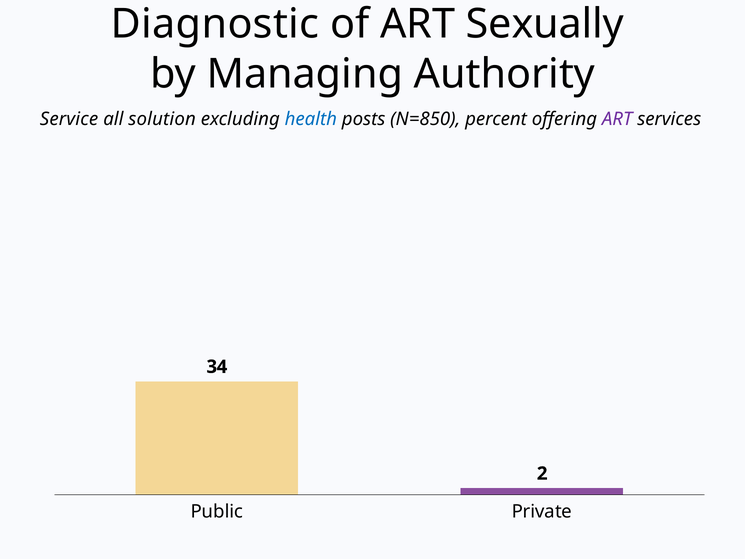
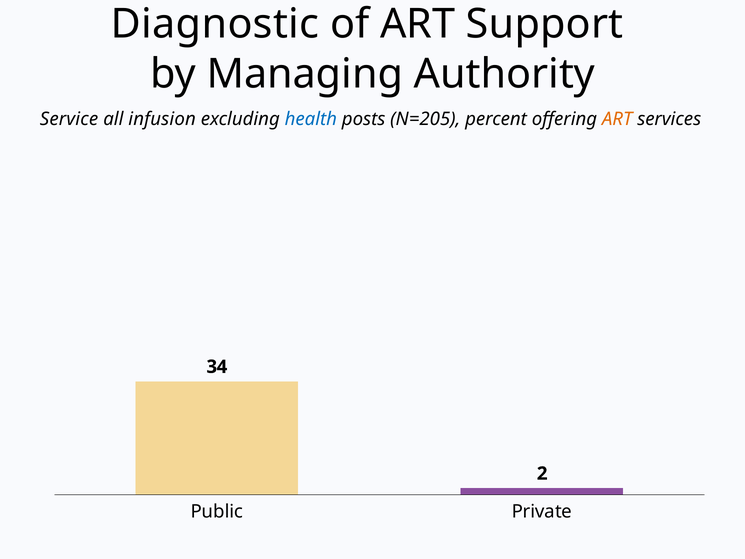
Sexually: Sexually -> Support (545, 24)
solution: solution -> infusion (162, 119)
N=850: N=850 -> N=205 (425, 119)
ART colour: purple -> orange (617, 119)
